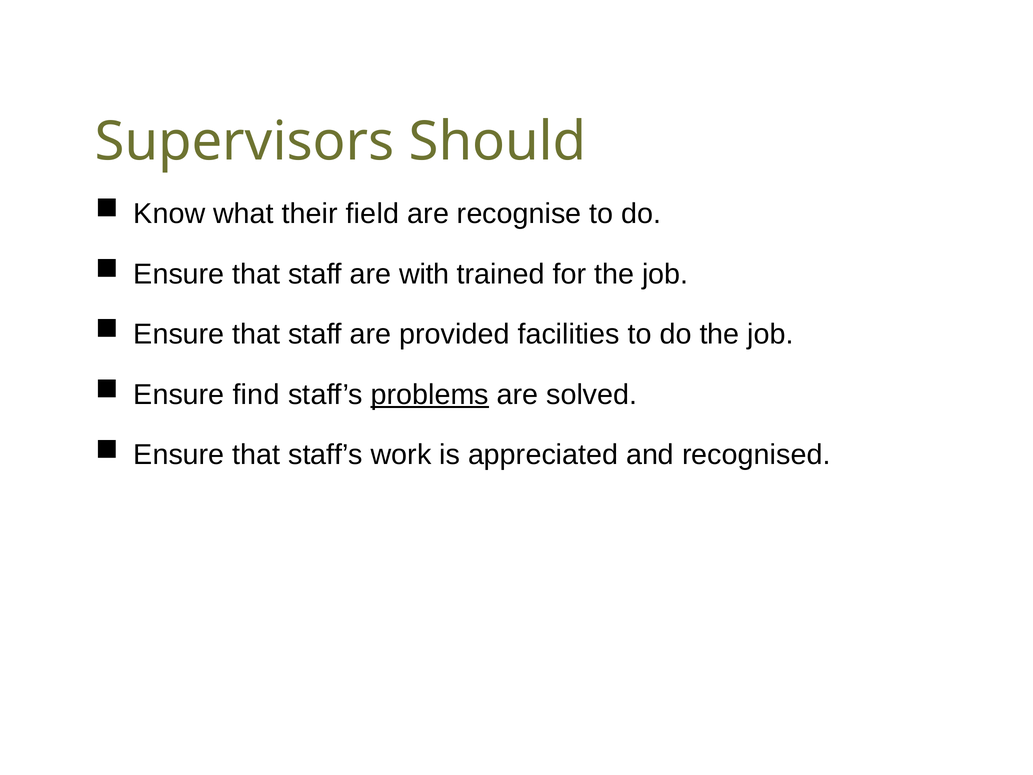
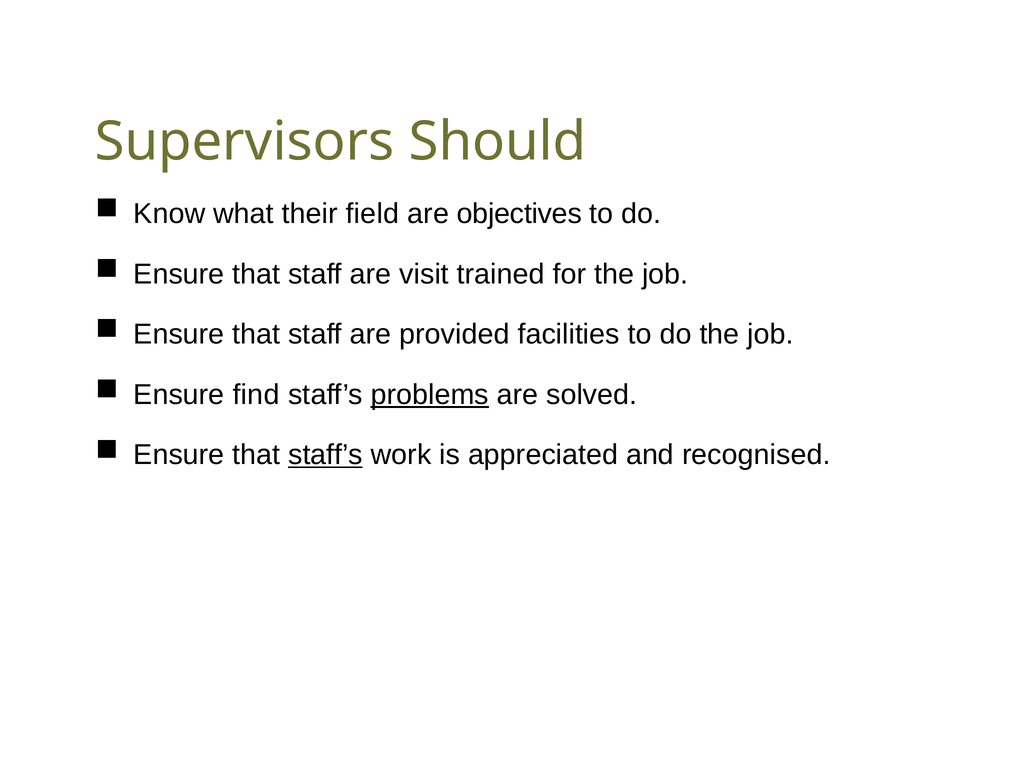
recognise: recognise -> objectives (519, 214)
with: with -> visit (424, 274)
staff’s underline: none -> present (325, 455)
